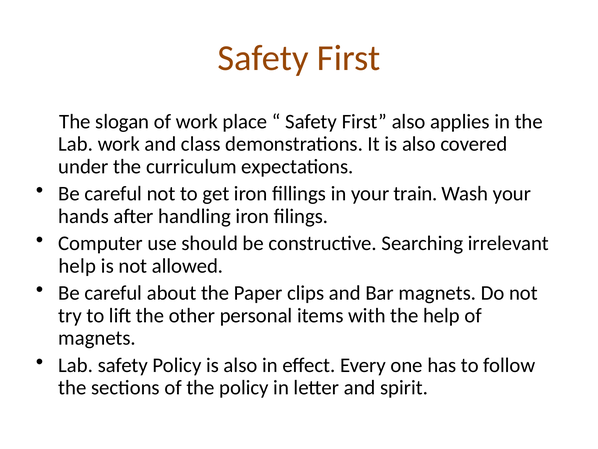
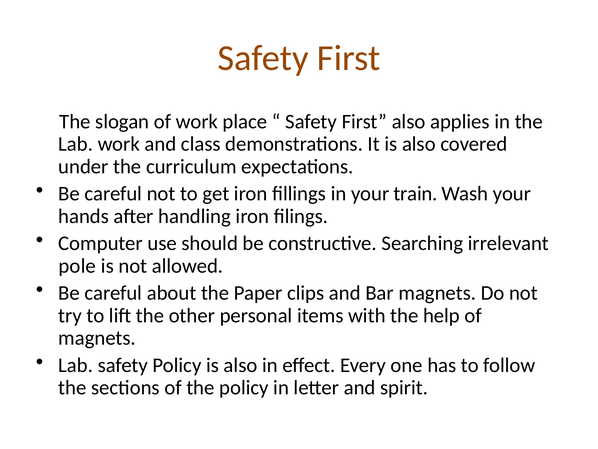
help: help -> pole (77, 266)
